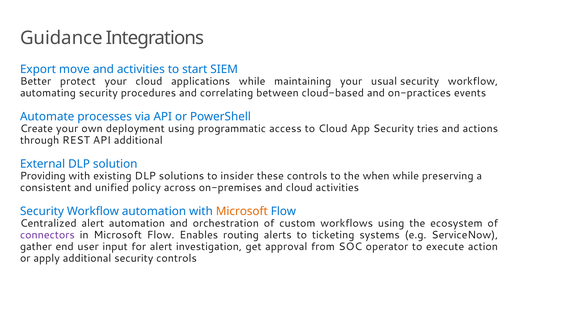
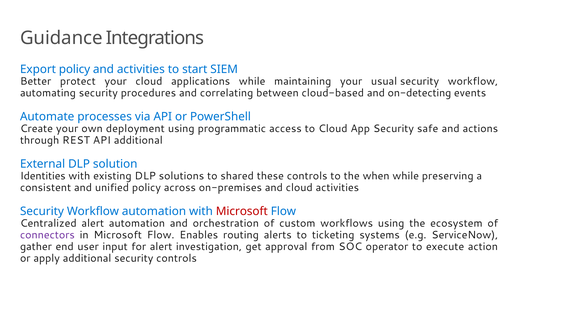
Export move: move -> policy (75, 69)
on-practices: on-practices -> on-detecting (419, 93)
tries: tries -> safe (428, 129)
Providing: Providing -> Identities (43, 176)
insider: insider -> shared (237, 176)
Microsoft colour: orange -> red (242, 211)
